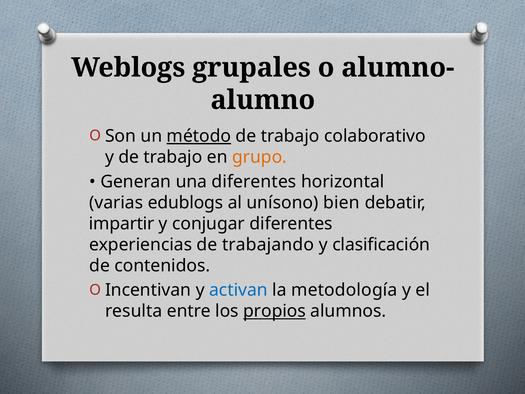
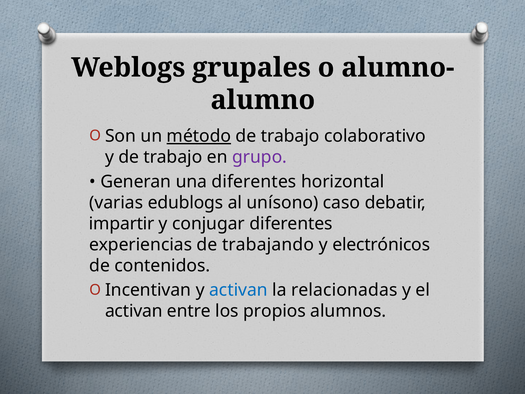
grupo colour: orange -> purple (260, 157)
bien: bien -> caso (341, 203)
clasificación: clasificación -> electrónicos (381, 245)
metodología: metodología -> relacionadas (344, 290)
resulta: resulta -> activan (134, 311)
propios underline: present -> none (275, 311)
